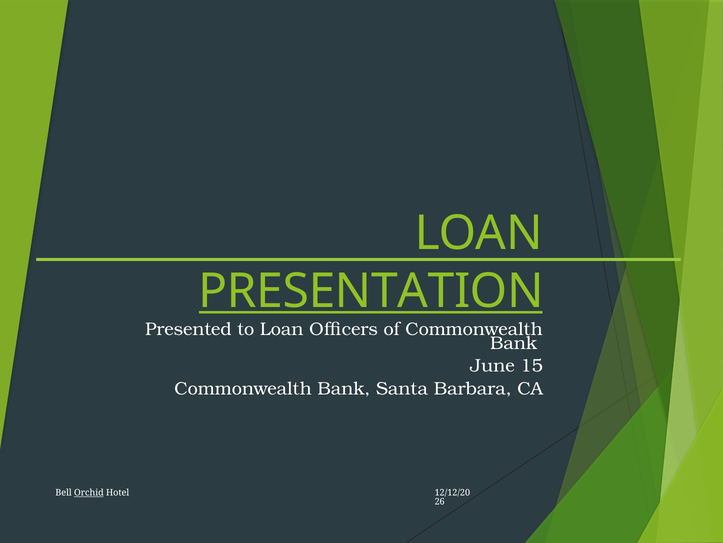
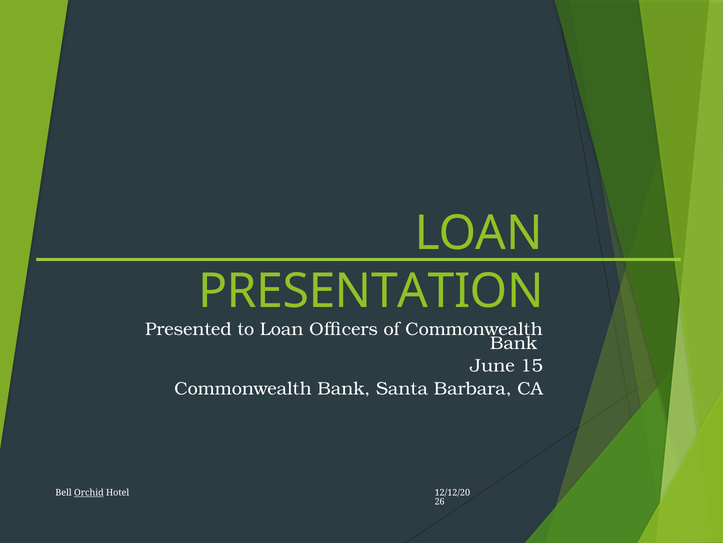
PRESENTATION underline: present -> none (371, 291)
